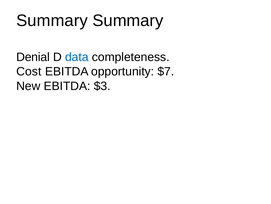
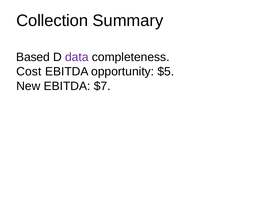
Summary: Summary -> Collection (52, 21)
Denial: Denial -> Based (33, 57)
data colour: blue -> purple (77, 57)
$7: $7 -> $5 (166, 71)
$3: $3 -> $7 (102, 86)
